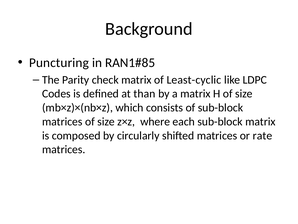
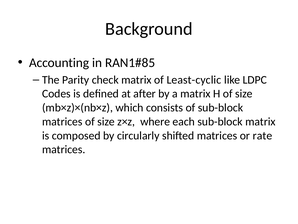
Puncturing: Puncturing -> Accounting (59, 63)
than: than -> after (145, 94)
